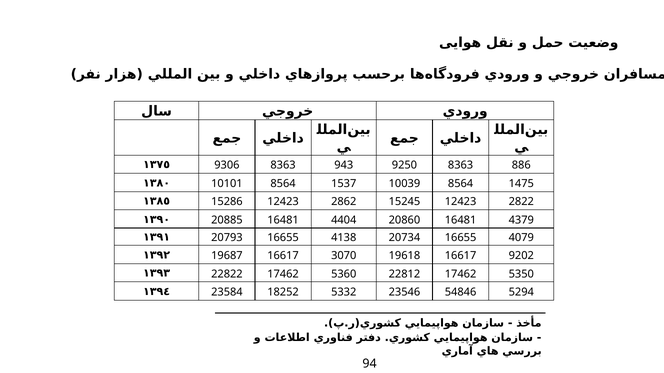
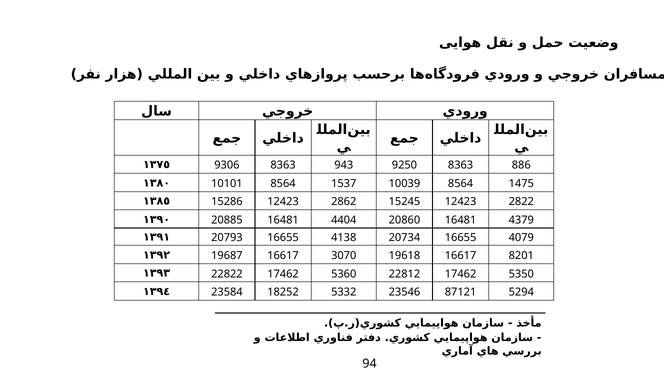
9202: 9202 -> 8201 (521, 256)
54846: 54846 -> 87121 (461, 292)
